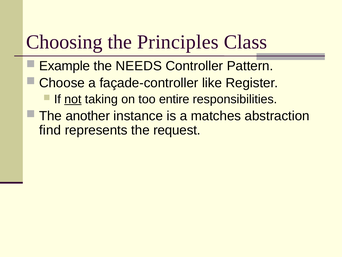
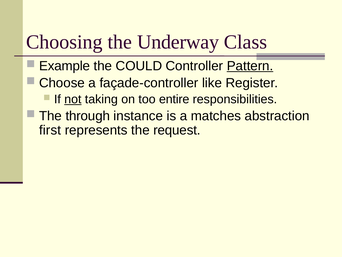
Principles: Principles -> Underway (178, 42)
NEEDS: NEEDS -> COULD (139, 66)
Pattern underline: none -> present (250, 66)
another: another -> through (88, 116)
find: find -> first (50, 130)
